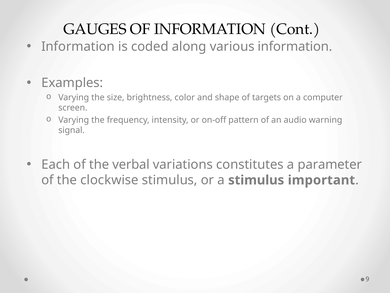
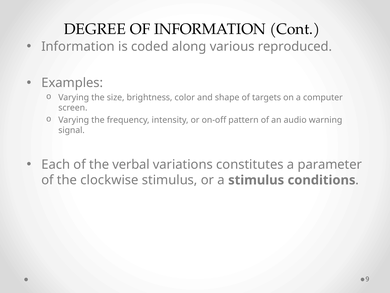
GAUGES: GAUGES -> DEGREE (95, 29)
various information: information -> reproduced (295, 46)
important: important -> conditions (322, 180)
